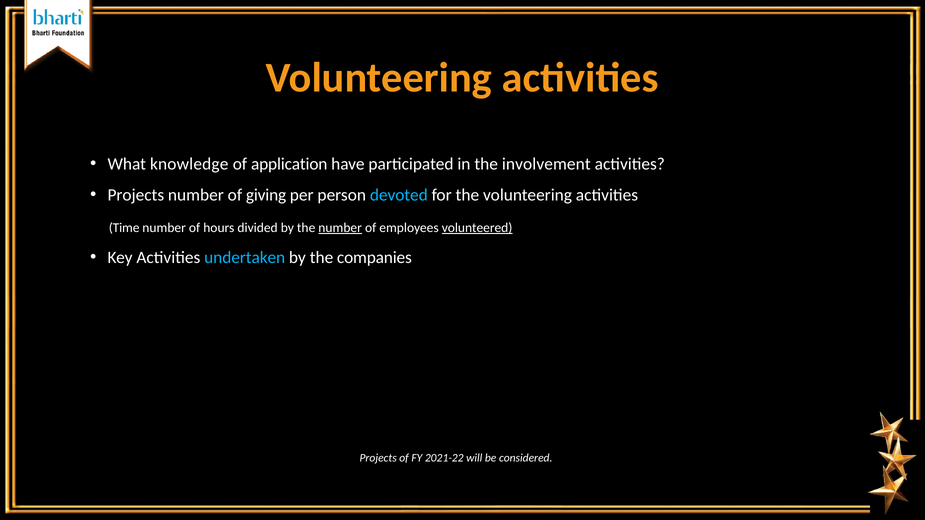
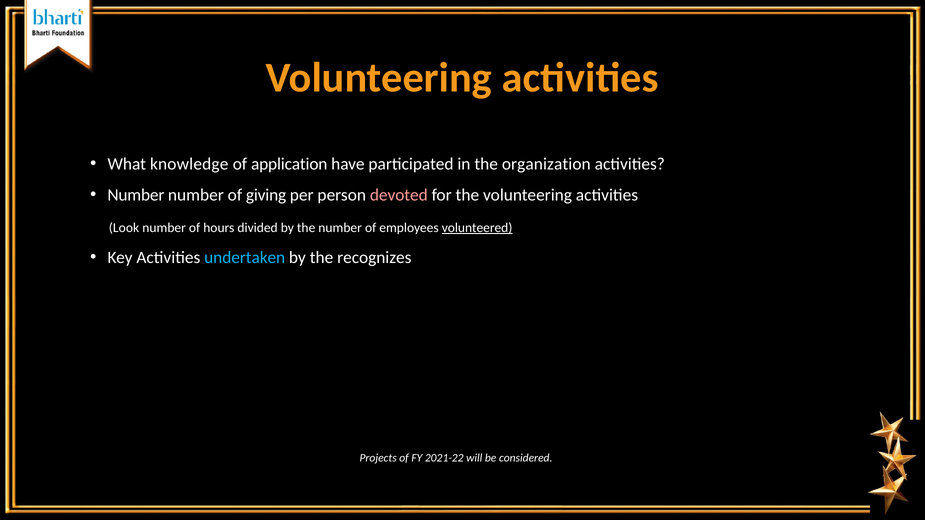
involvement: involvement -> organization (546, 164)
Projects: Projects -> Number (136, 195)
devoted colour: light blue -> pink (399, 195)
Time: Time -> Look (124, 228)
number underline: present -> none (340, 228)
companies: companies -> recognizes (374, 258)
